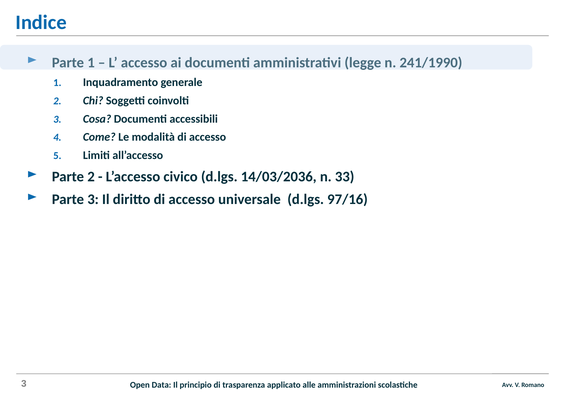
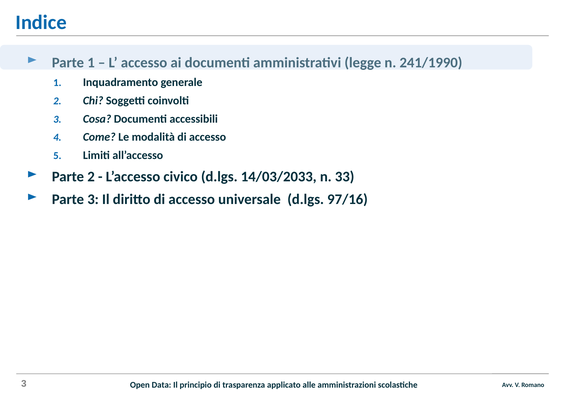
14/03/2036: 14/03/2036 -> 14/03/2033 (279, 176)
